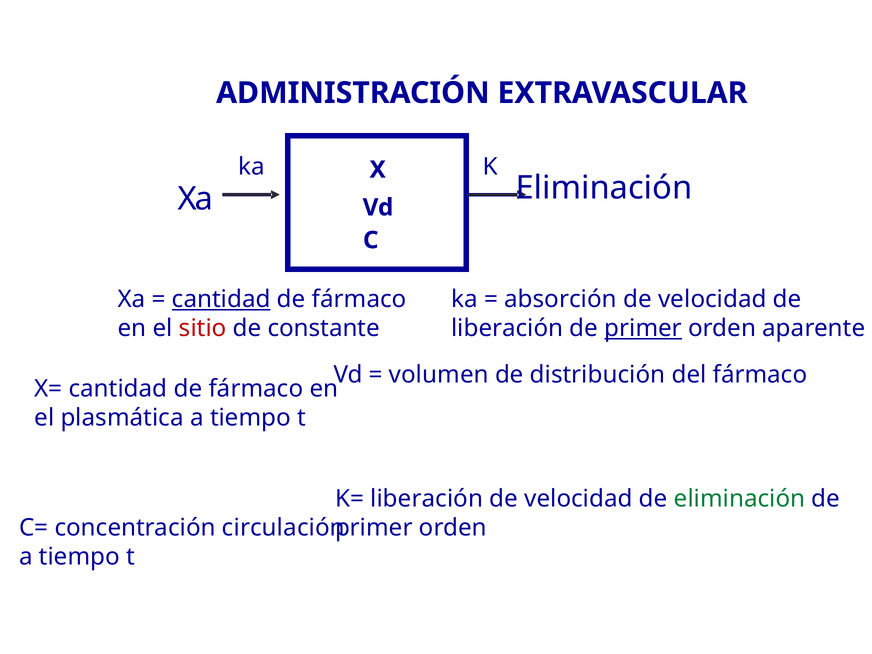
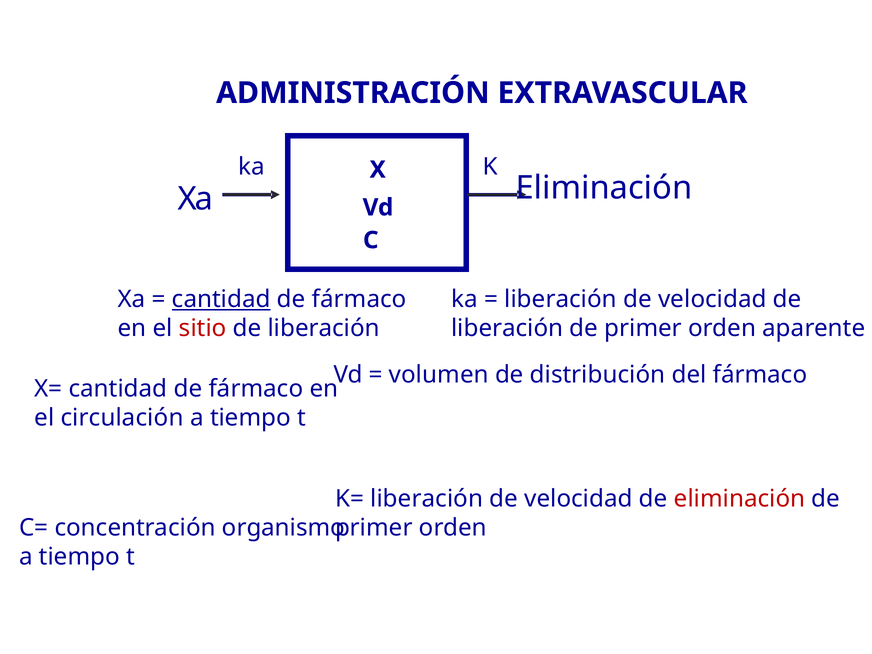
absorción: absorción -> liberación (561, 299)
constante: constante -> liberación (324, 328)
primer underline: present -> none (643, 328)
plasmática: plasmática -> circulación (122, 418)
eliminación colour: green -> red (740, 499)
circulación: circulación -> organismo (283, 528)
